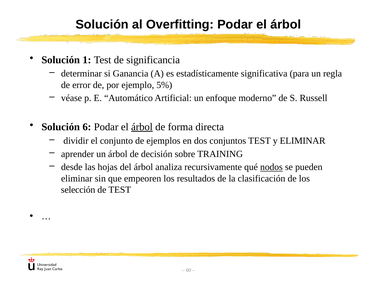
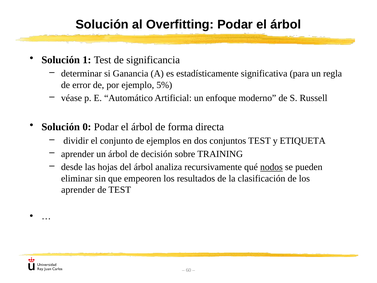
6: 6 -> 0 (87, 127)
árbol underline: present -> none (142, 127)
y ELIMINAR: ELIMINAR -> ETIQUETA (303, 141)
selección: selección -> aprender (78, 190)
